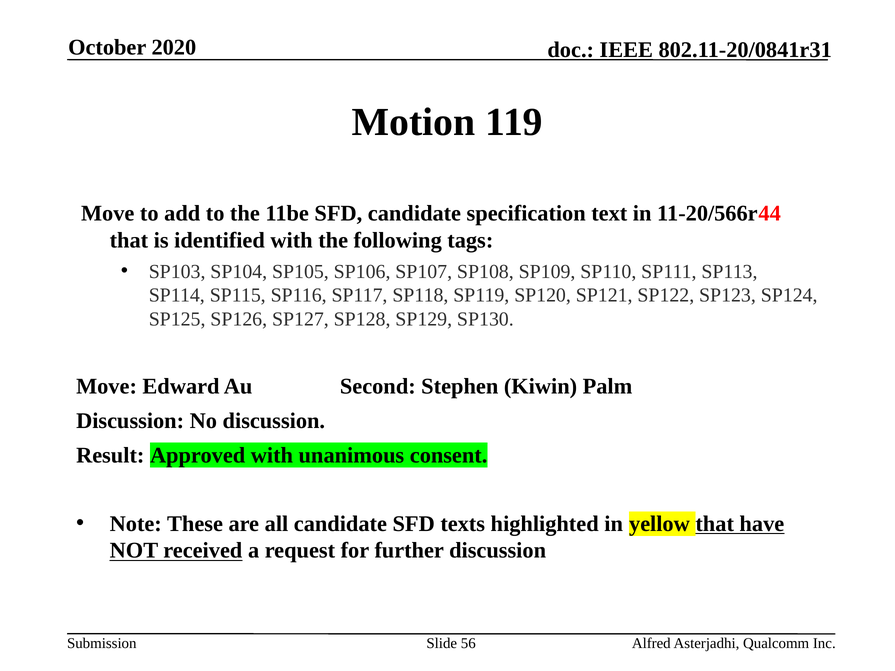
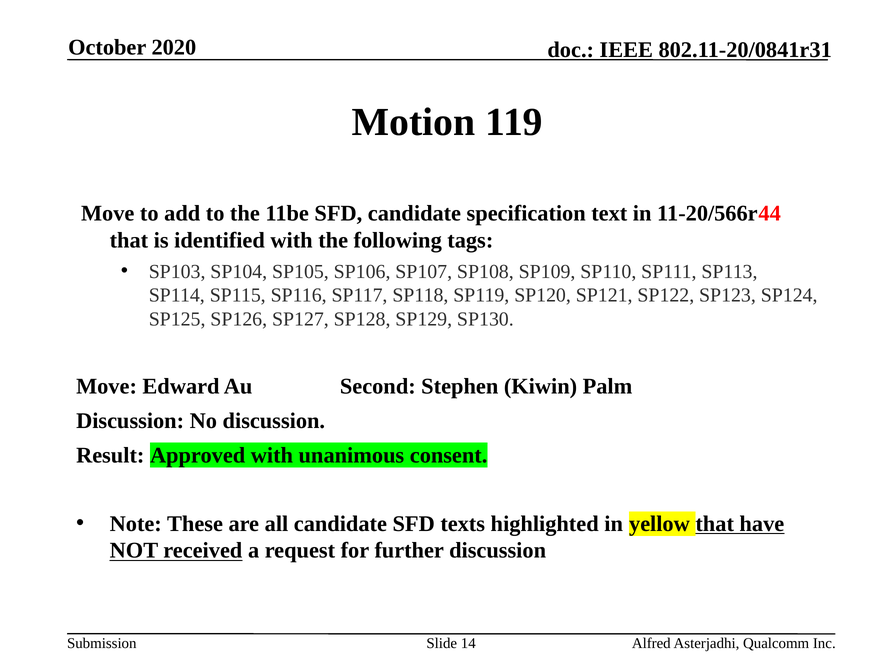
56: 56 -> 14 (468, 644)
